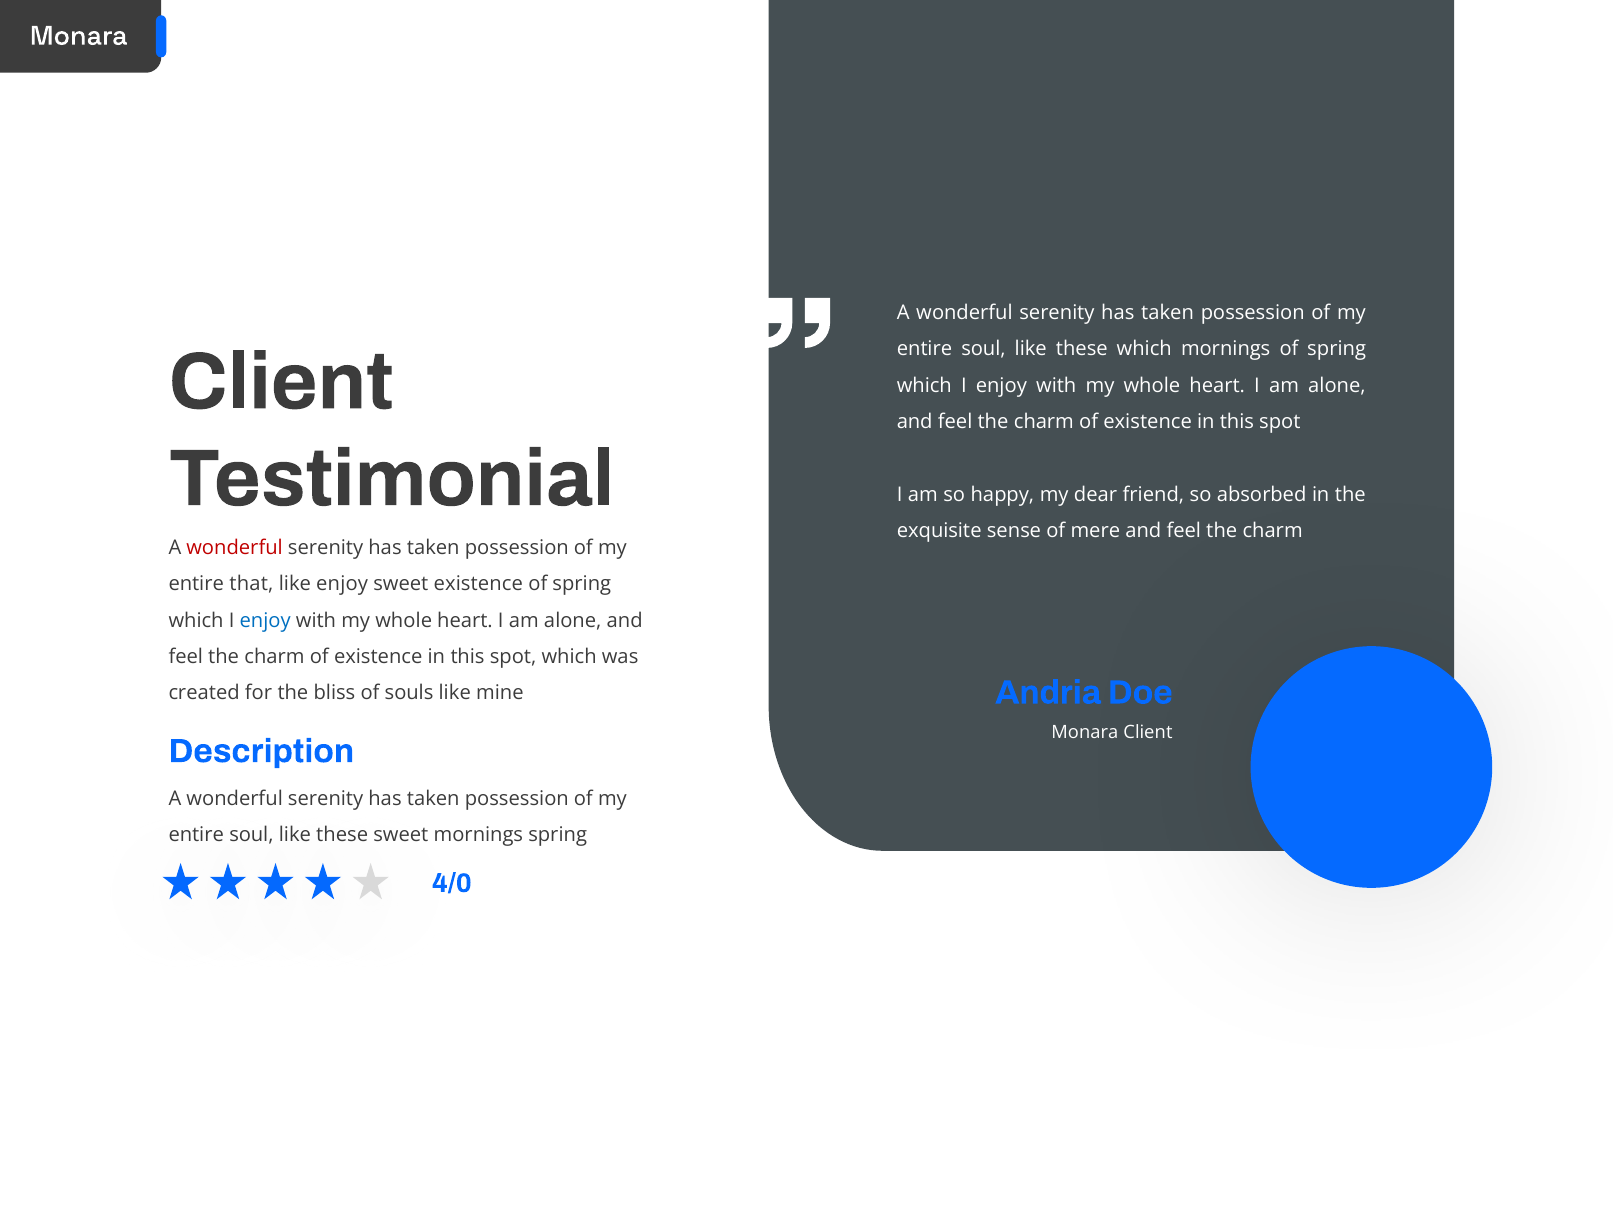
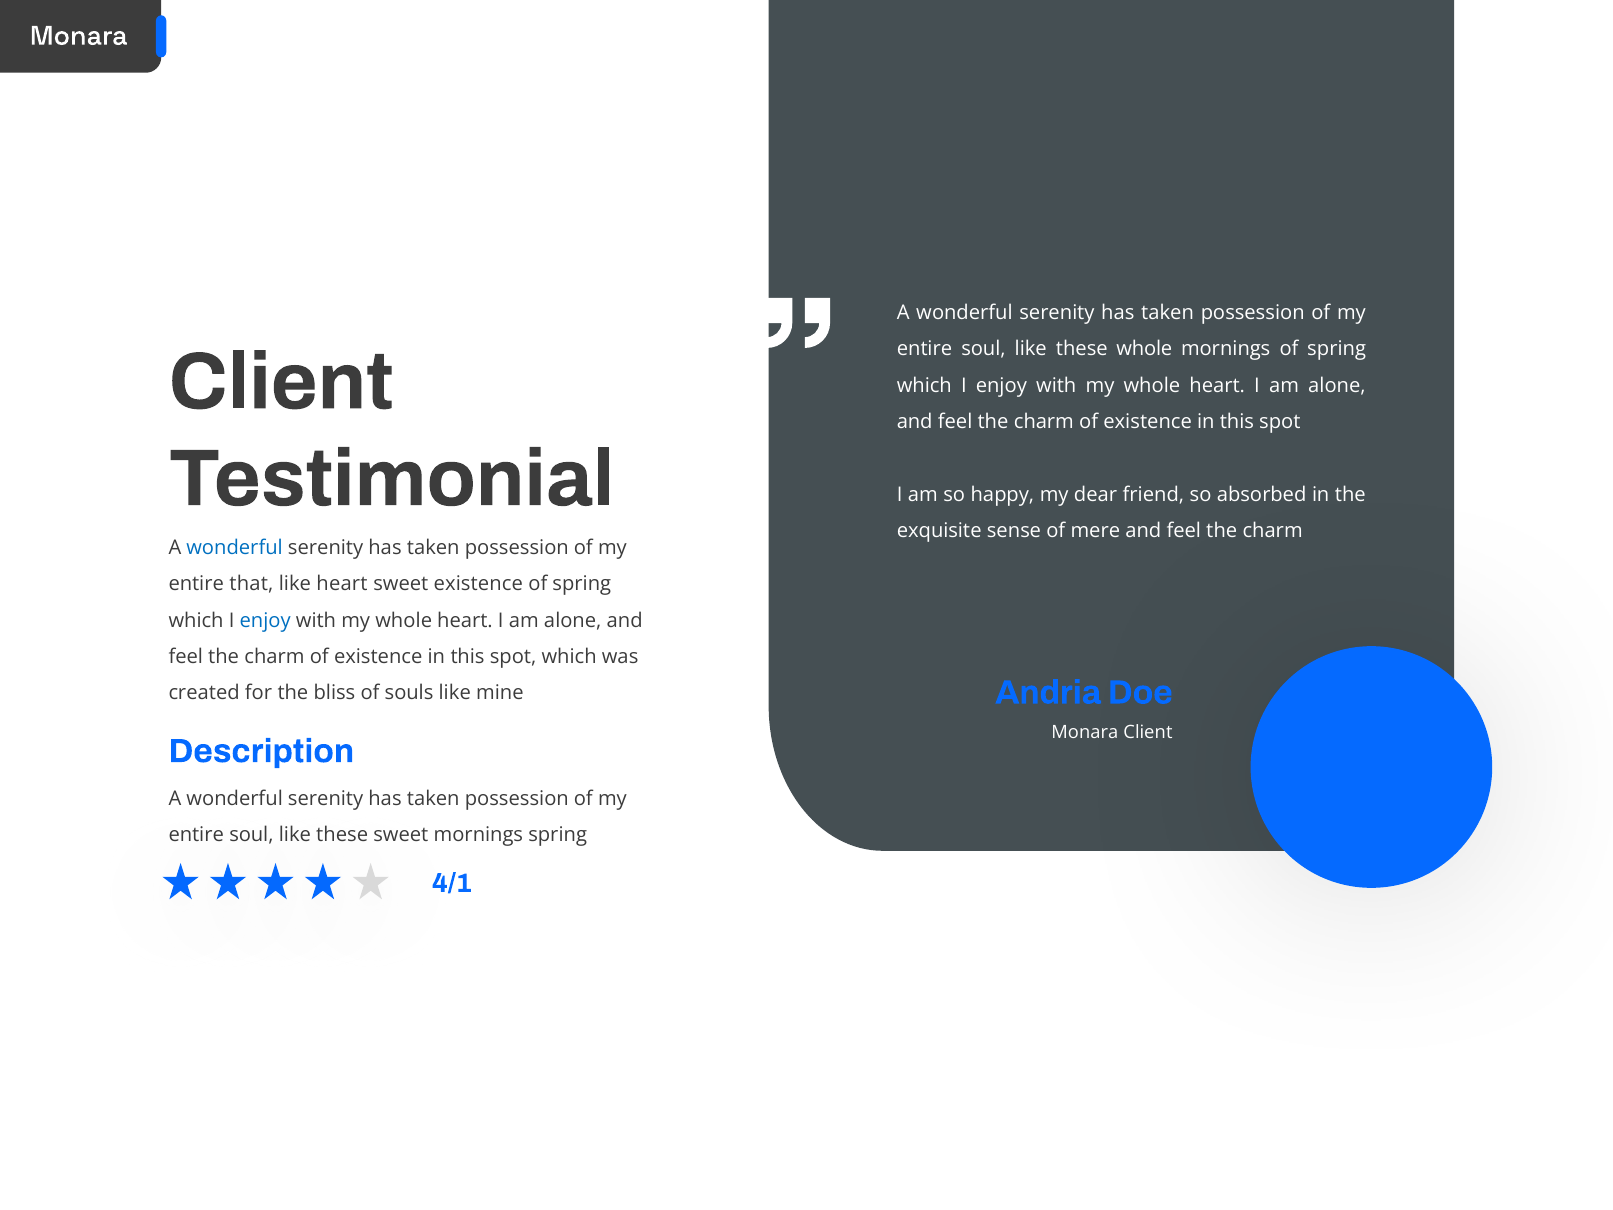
these which: which -> whole (1144, 349)
wonderful colour: red -> blue (235, 548)
like enjoy: enjoy -> heart (342, 584)
4/0: 4/0 -> 4/1 (452, 883)
